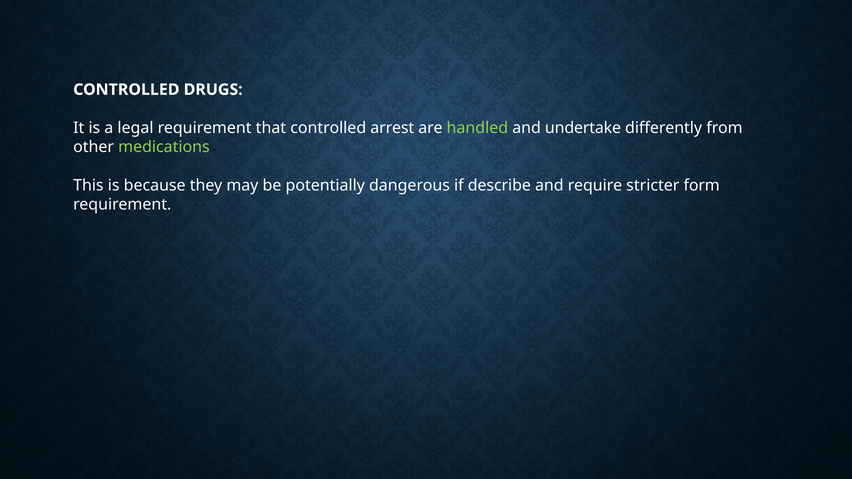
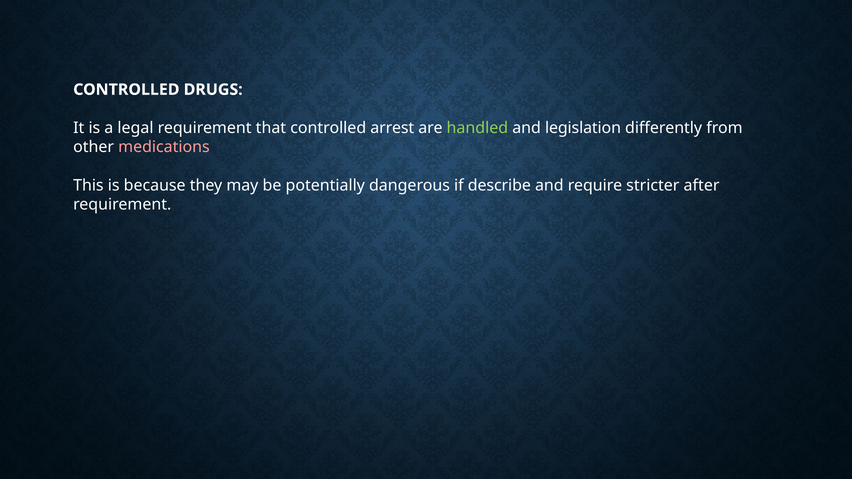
undertake: undertake -> legislation (583, 128)
medications colour: light green -> pink (164, 147)
form: form -> after (702, 185)
